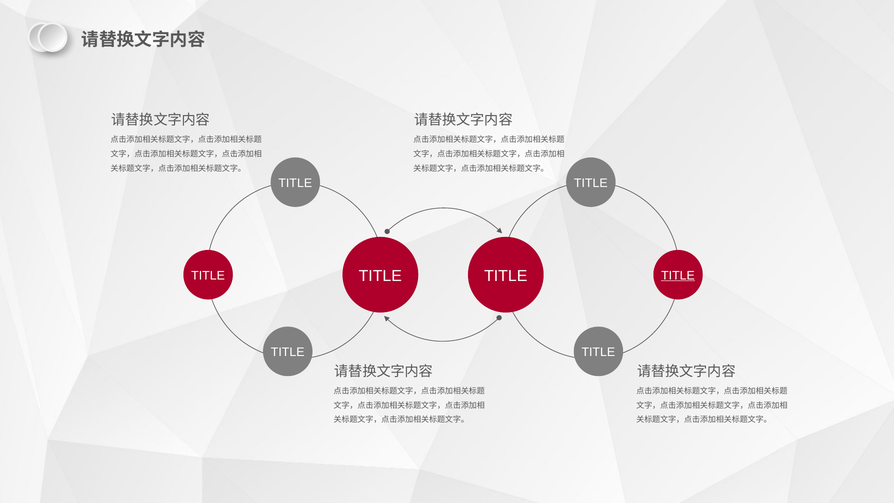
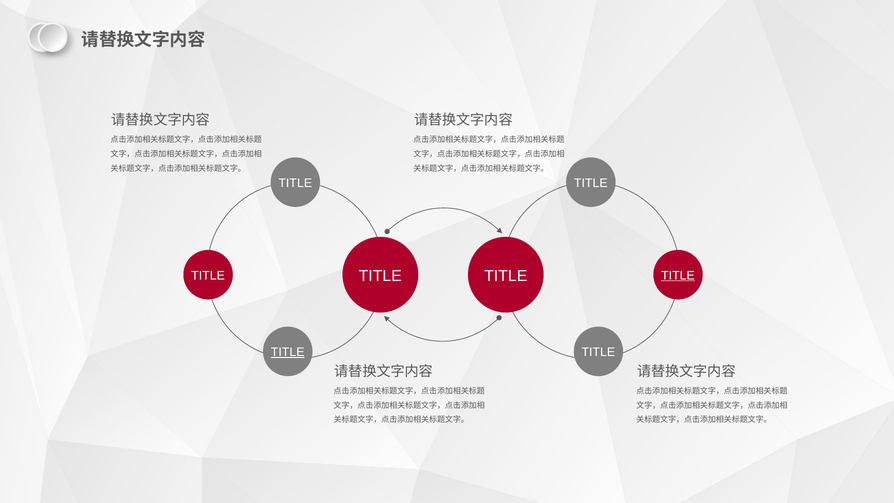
TITLE underline: none -> present (288, 352)
